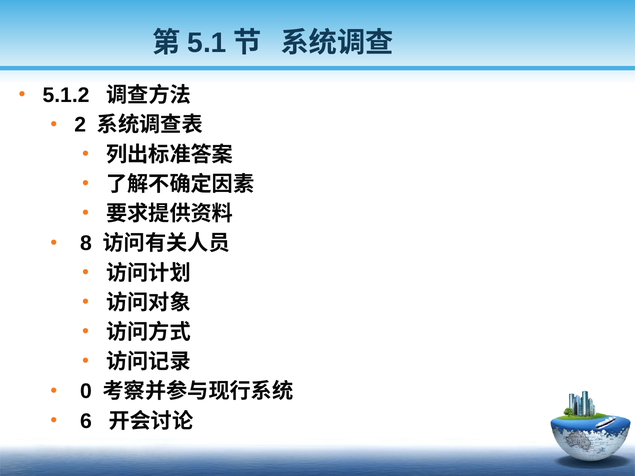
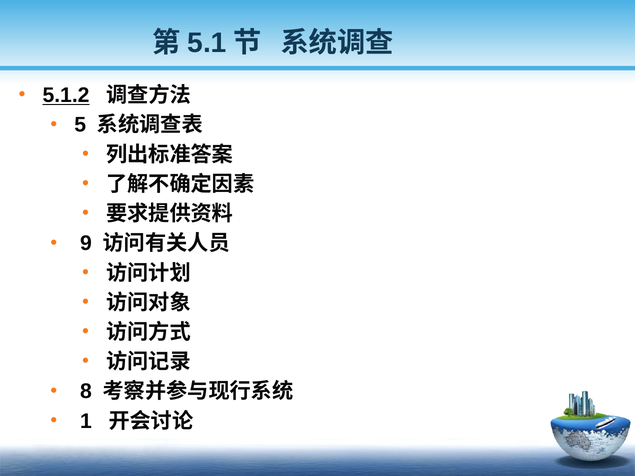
5.1.2 underline: none -> present (66, 95)
2: 2 -> 5 (80, 125)
8: 8 -> 9 (86, 244)
0: 0 -> 8 (86, 392)
6: 6 -> 1 (86, 421)
